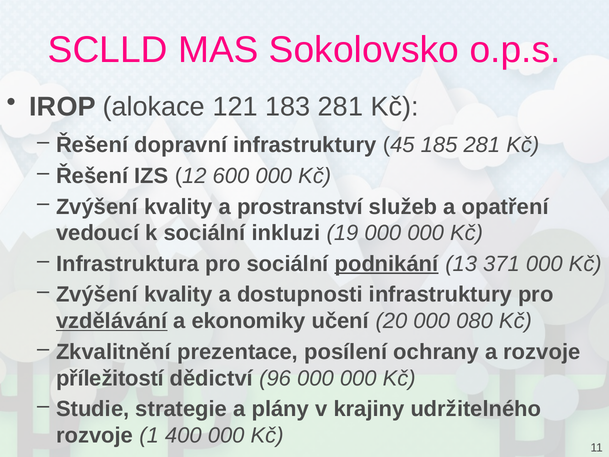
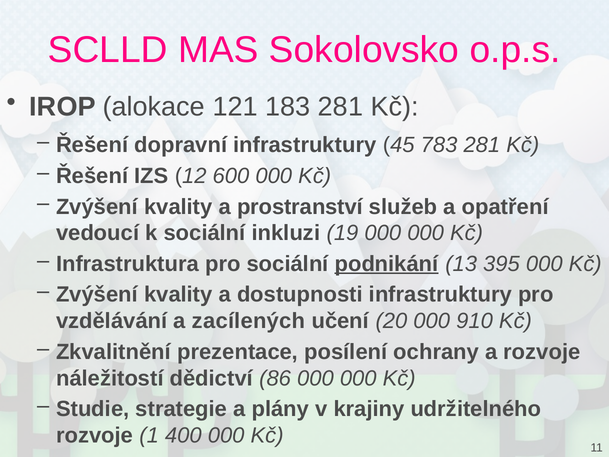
185: 185 -> 783 (439, 145)
371: 371 -> 395 (501, 264)
vzdělávání underline: present -> none (112, 321)
ekonomiky: ekonomiky -> zacílených (248, 321)
080: 080 -> 910 (475, 321)
příležitostí: příležitostí -> náležitostí (110, 378)
96: 96 -> 86 (275, 378)
